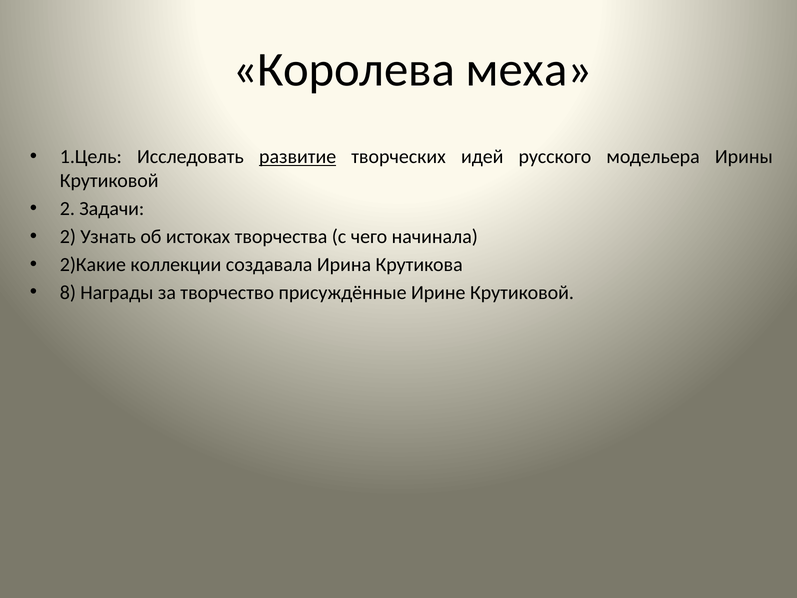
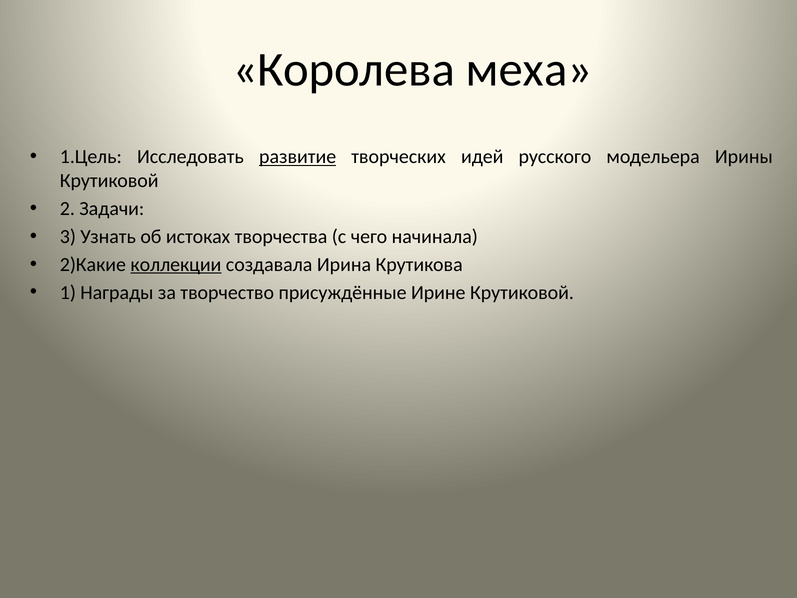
2: 2 -> 3 (68, 237)
коллекции underline: none -> present (176, 264)
8: 8 -> 1 (68, 292)
